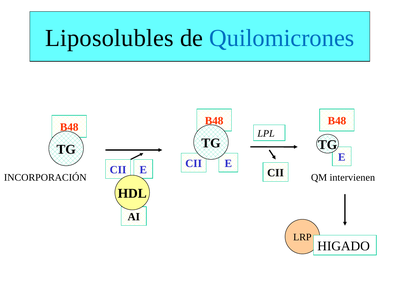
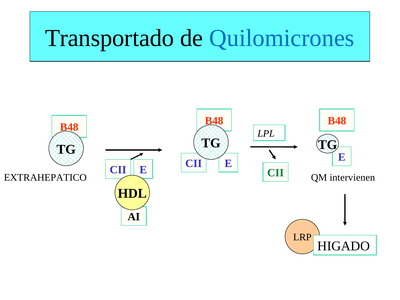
Liposolubles: Liposolubles -> Transportado (110, 38)
CII colour: black -> green (276, 173)
INCORPORACIÓN: INCORPORACIÓN -> EXTRAHEPATICO (45, 178)
